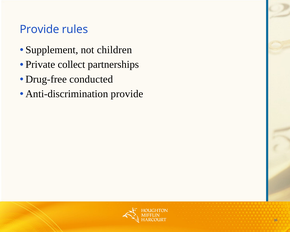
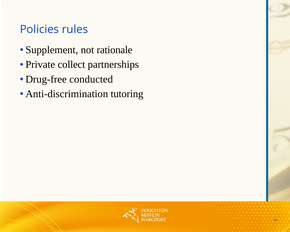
Provide: Provide -> Policies (39, 29)
children: children -> rationale (115, 50)
Anti-discrimination provide: provide -> tutoring (127, 94)
